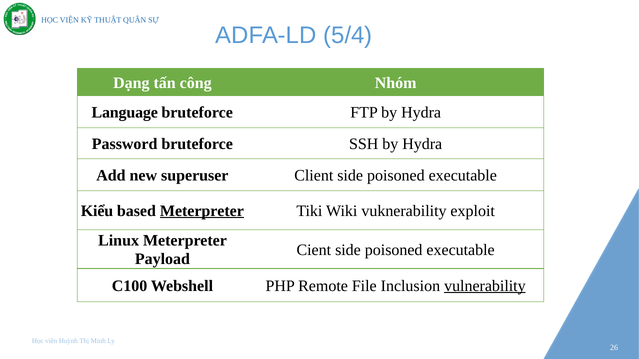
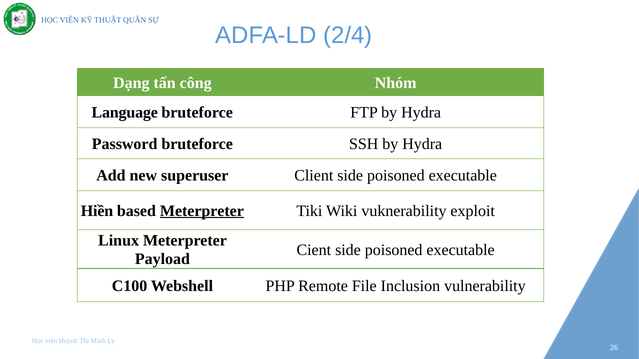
5/4: 5/4 -> 2/4 (348, 36)
Kiểu: Kiểu -> Hiền (97, 211)
vulnerability underline: present -> none (485, 286)
